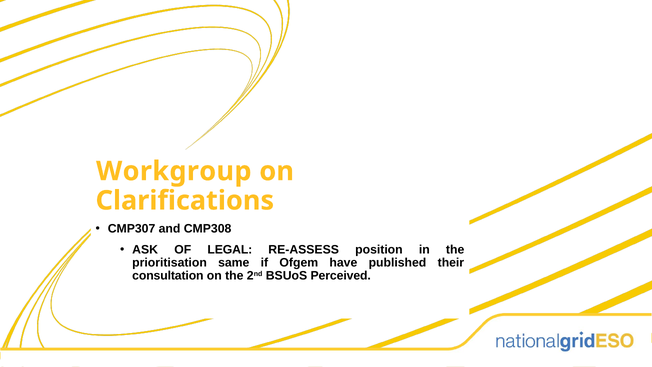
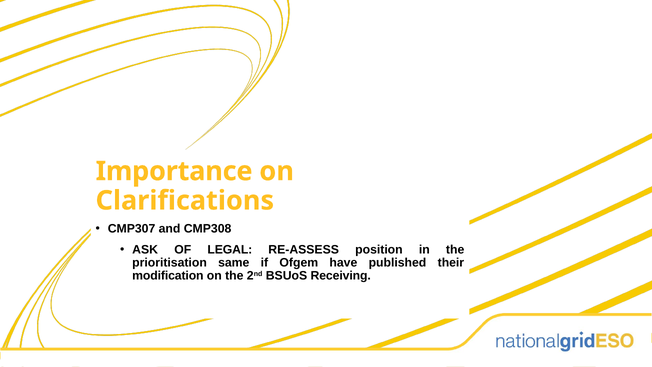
Workgroup: Workgroup -> Importance (174, 171)
consultation: consultation -> modification (168, 276)
Perceived: Perceived -> Receiving (341, 276)
